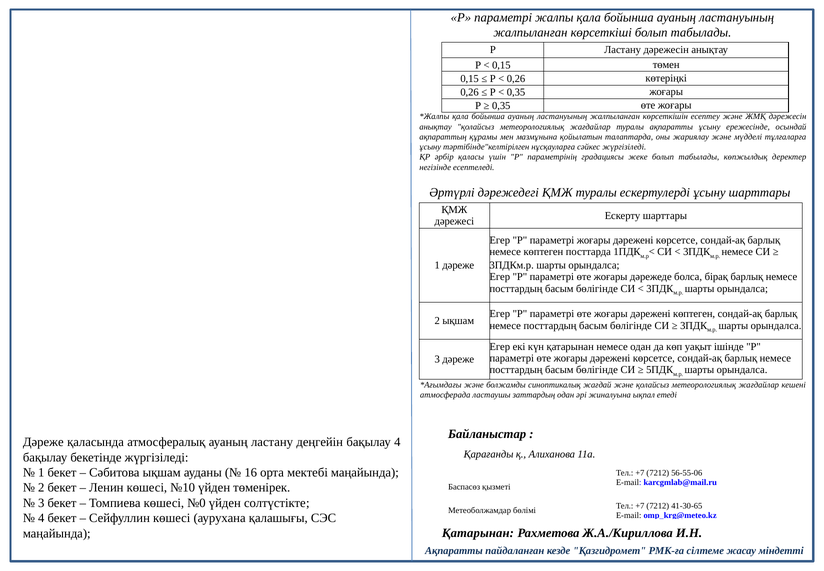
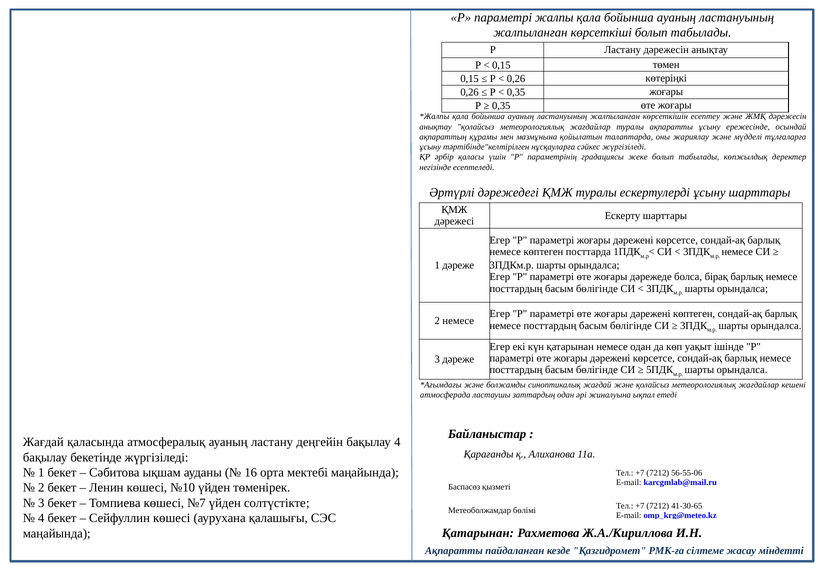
2 ықшам: ықшам -> немесе (458, 320)
Дәреже: Дәреже -> Жағдай (43, 442)
№0: №0 -> №7 (197, 503)
